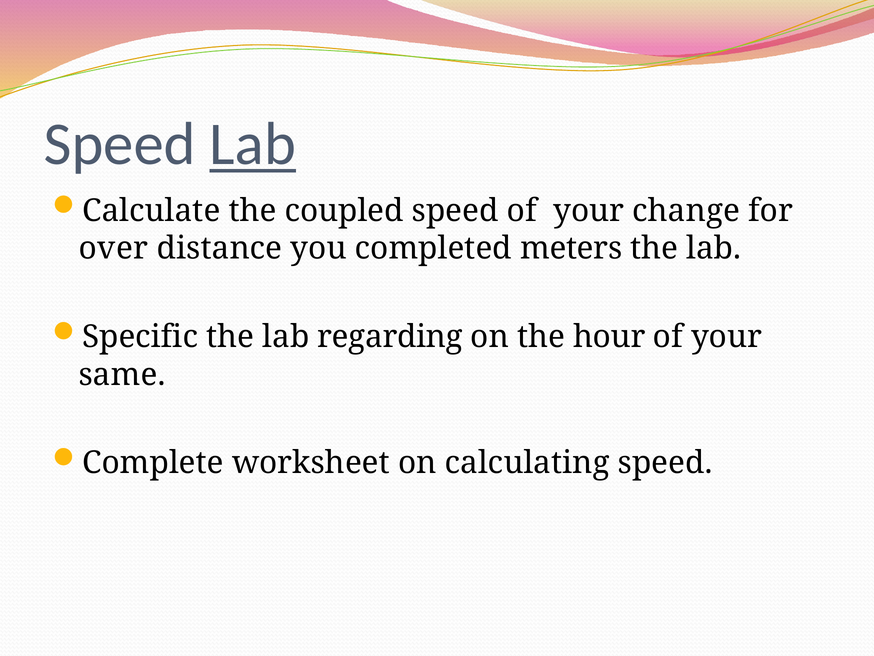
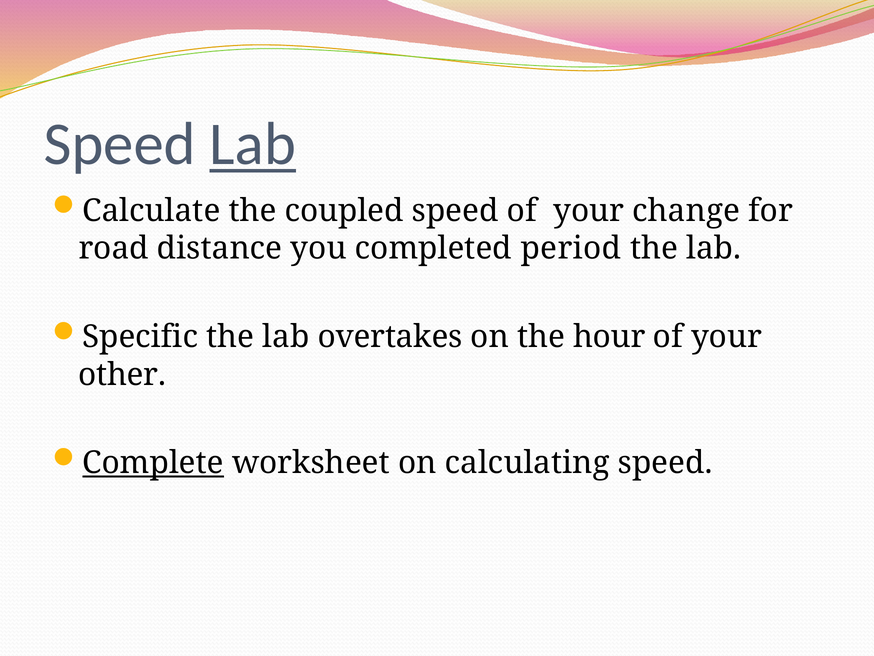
over: over -> road (114, 248)
meters: meters -> period (571, 248)
regarding: regarding -> overtakes (390, 337)
same: same -> other (122, 374)
Complete underline: none -> present (153, 463)
